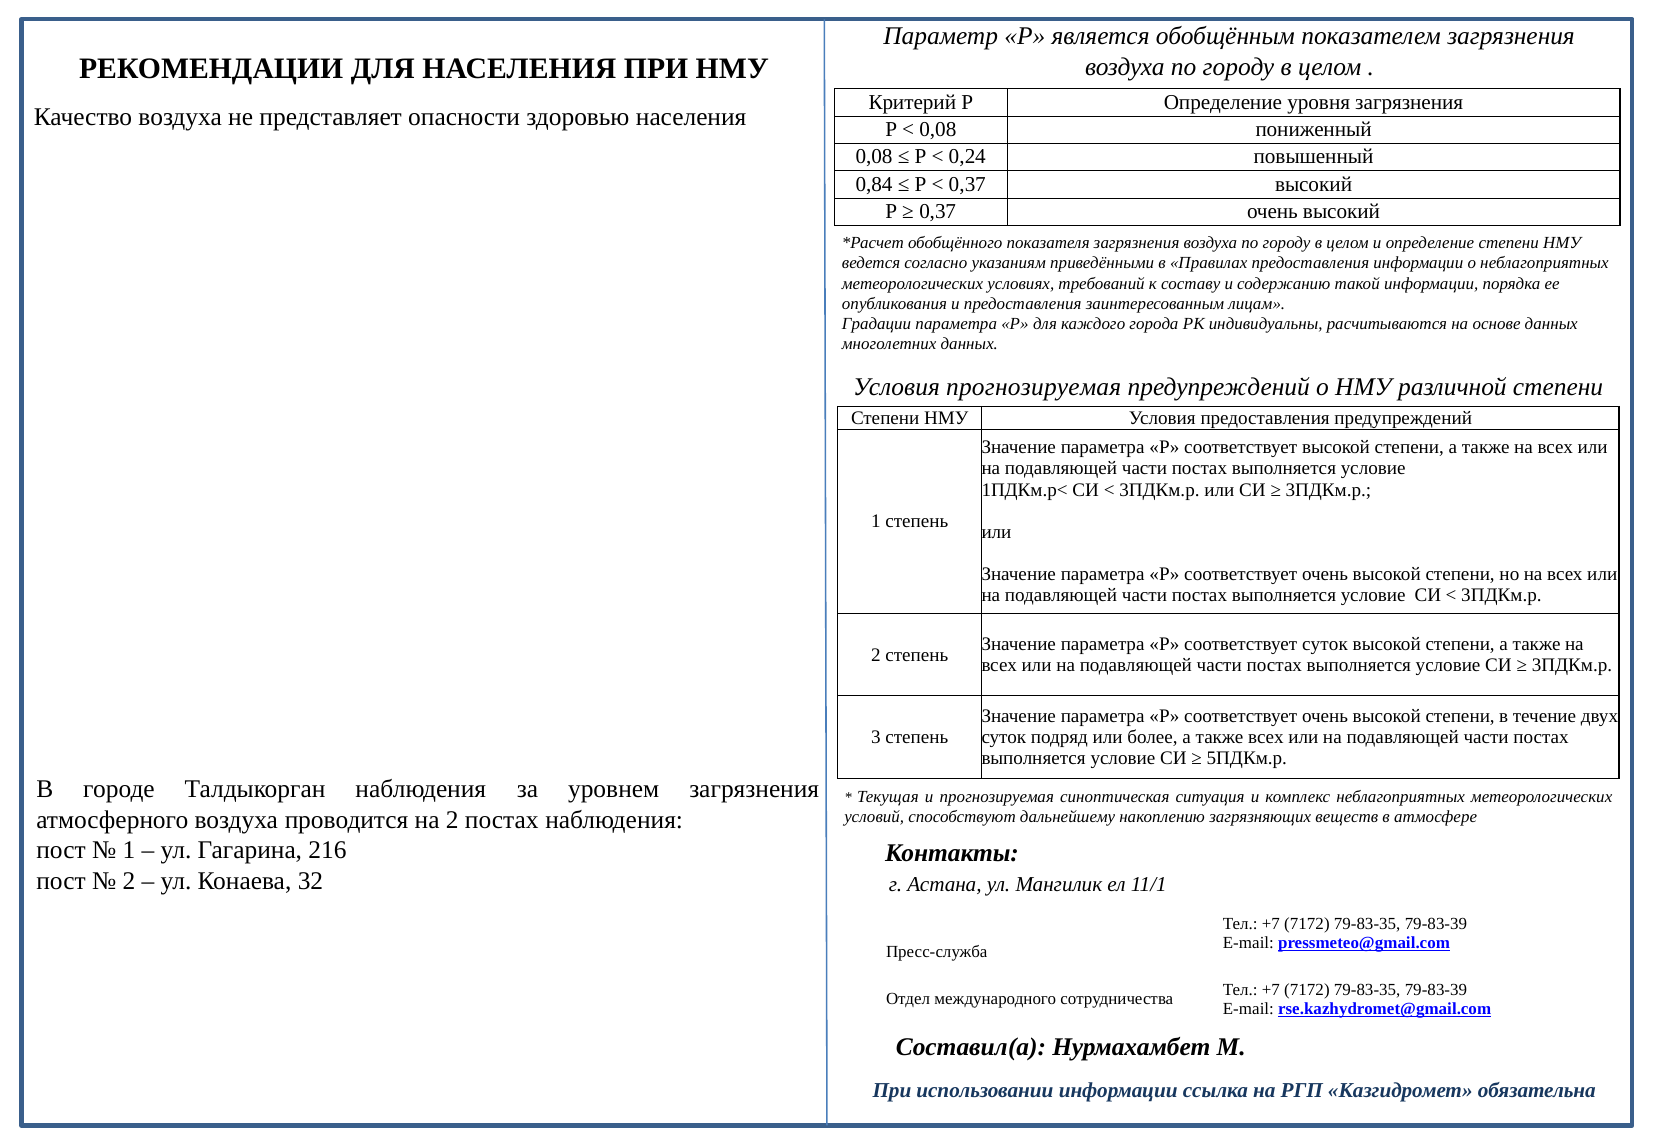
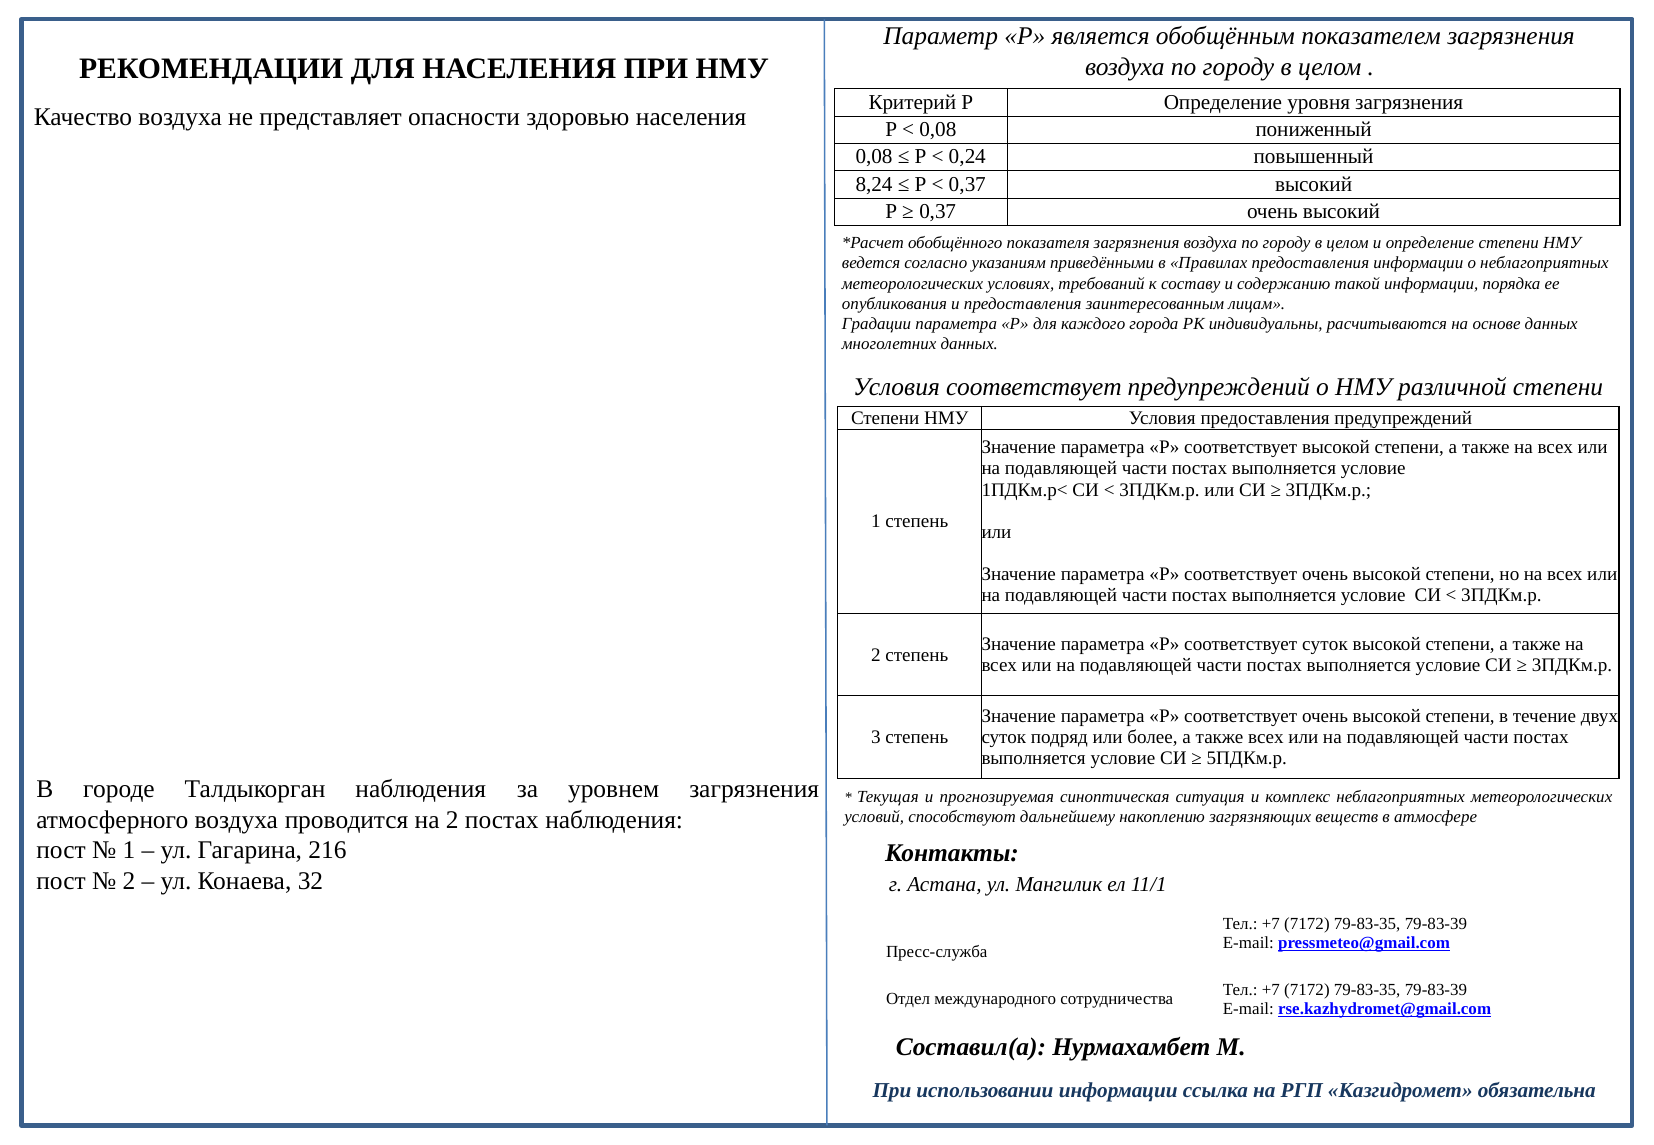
0,84: 0,84 -> 8,24 (874, 184)
Условия прогнозируемая: прогнозируемая -> соответствует (1034, 387)
